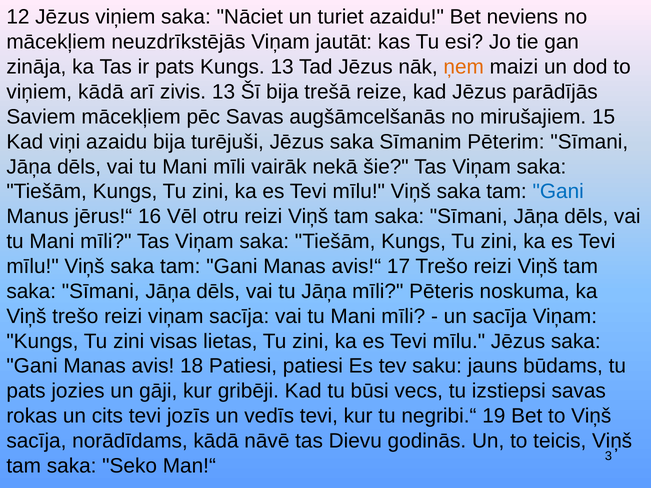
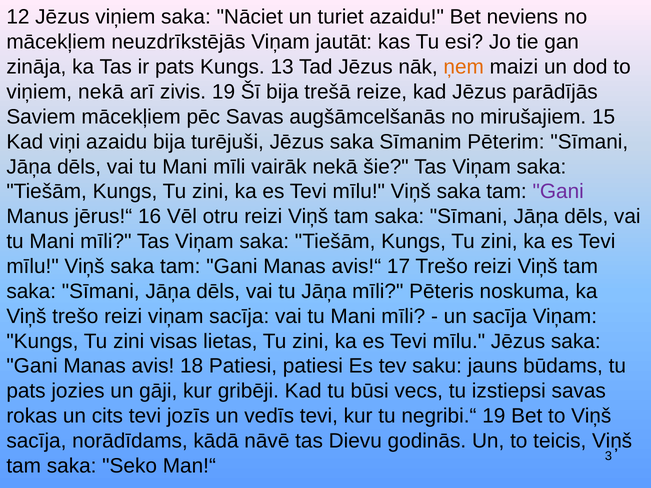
viņiem kādā: kādā -> nekā (101, 92)
zivis 13: 13 -> 19 (223, 92)
Gani colour: blue -> purple (558, 192)
